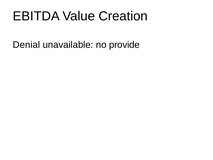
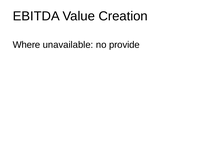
Denial: Denial -> Where (26, 45)
